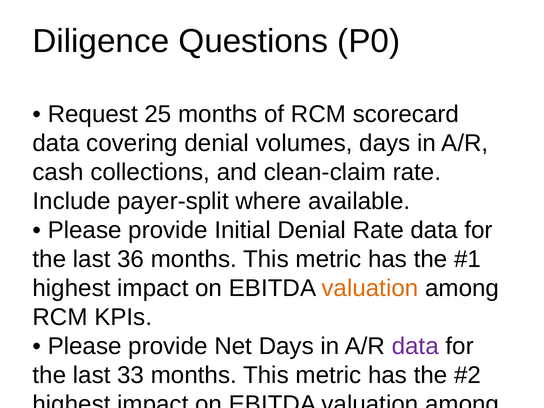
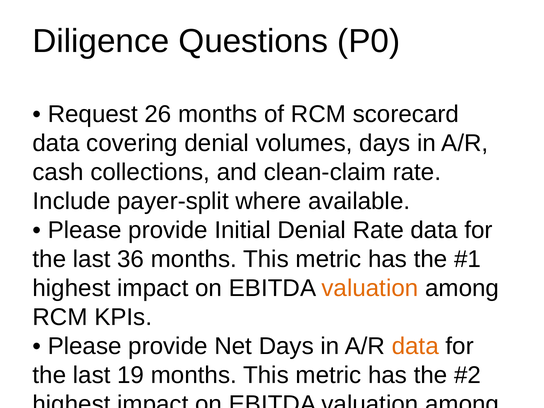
25: 25 -> 26 (158, 114)
data colour: purple -> orange (415, 346)
33: 33 -> 19 (131, 375)
